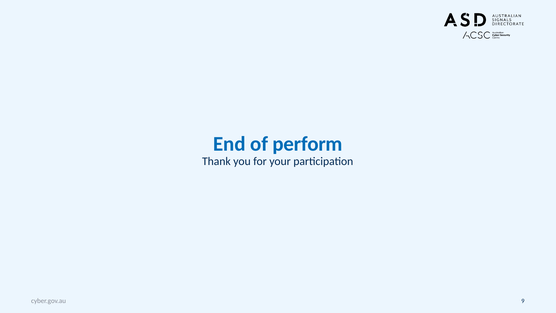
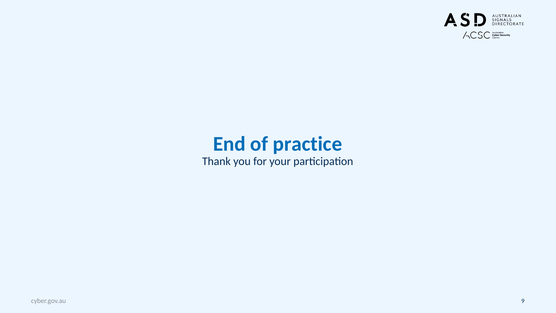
perform: perform -> practice (308, 144)
